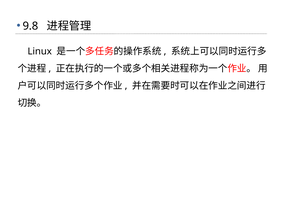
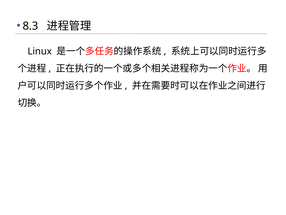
9.8: 9.8 -> 8.3 (30, 26)
